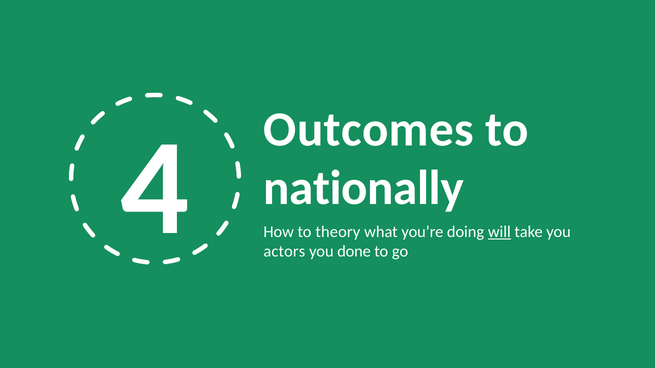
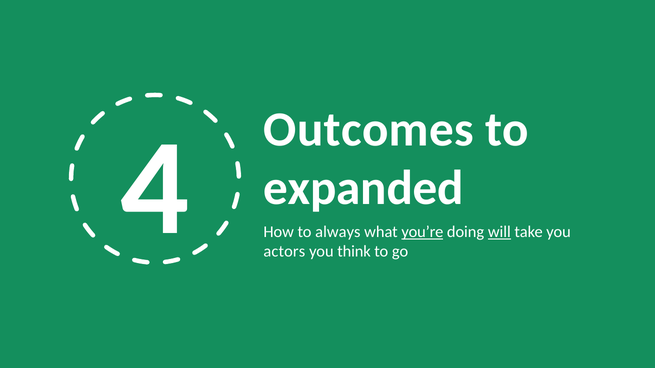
nationally: nationally -> expanded (364, 189)
theory: theory -> always (338, 232)
you’re underline: none -> present (422, 232)
done: done -> think (354, 252)
